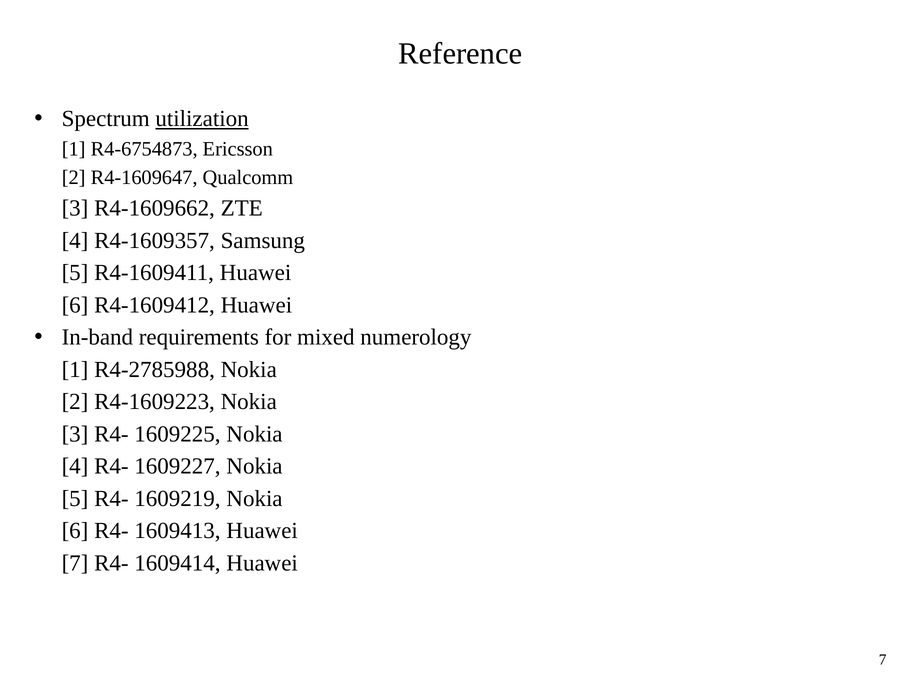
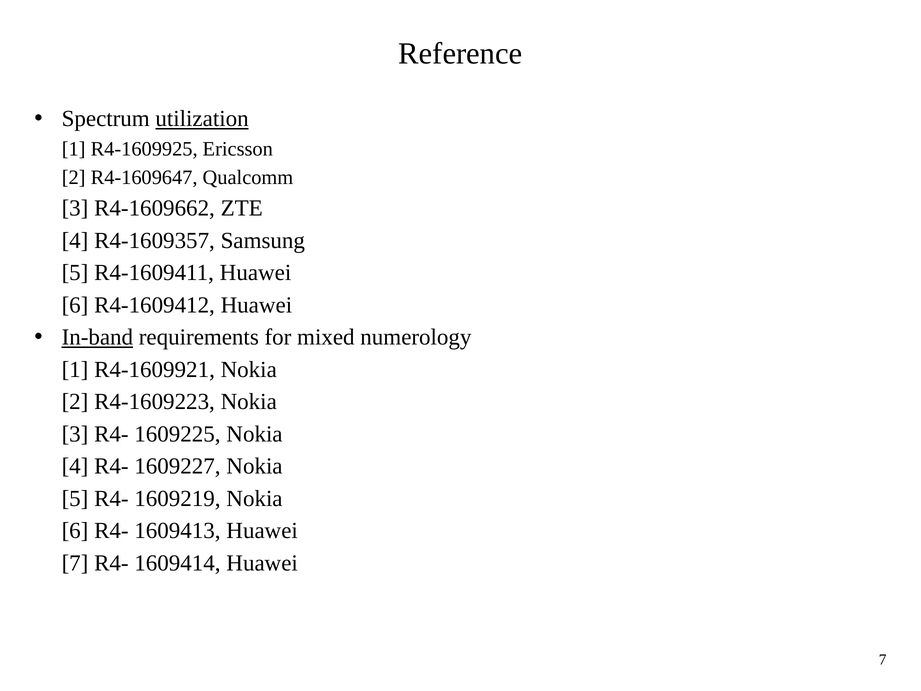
R4-6754873: R4-6754873 -> R4-1609925 (144, 149)
In-band underline: none -> present (97, 337)
R4-2785988: R4-2785988 -> R4-1609921 (155, 369)
